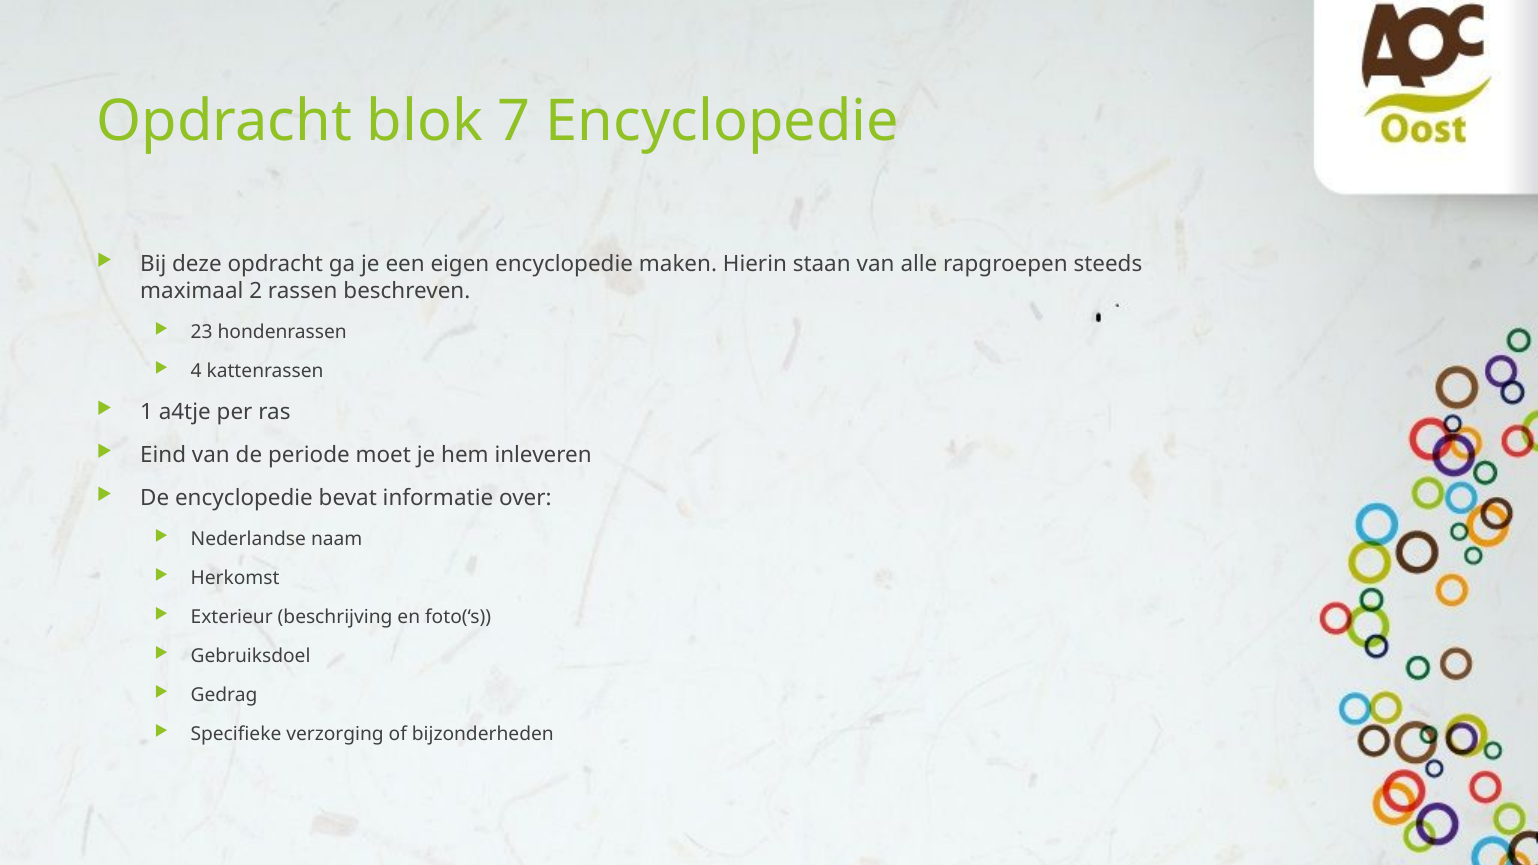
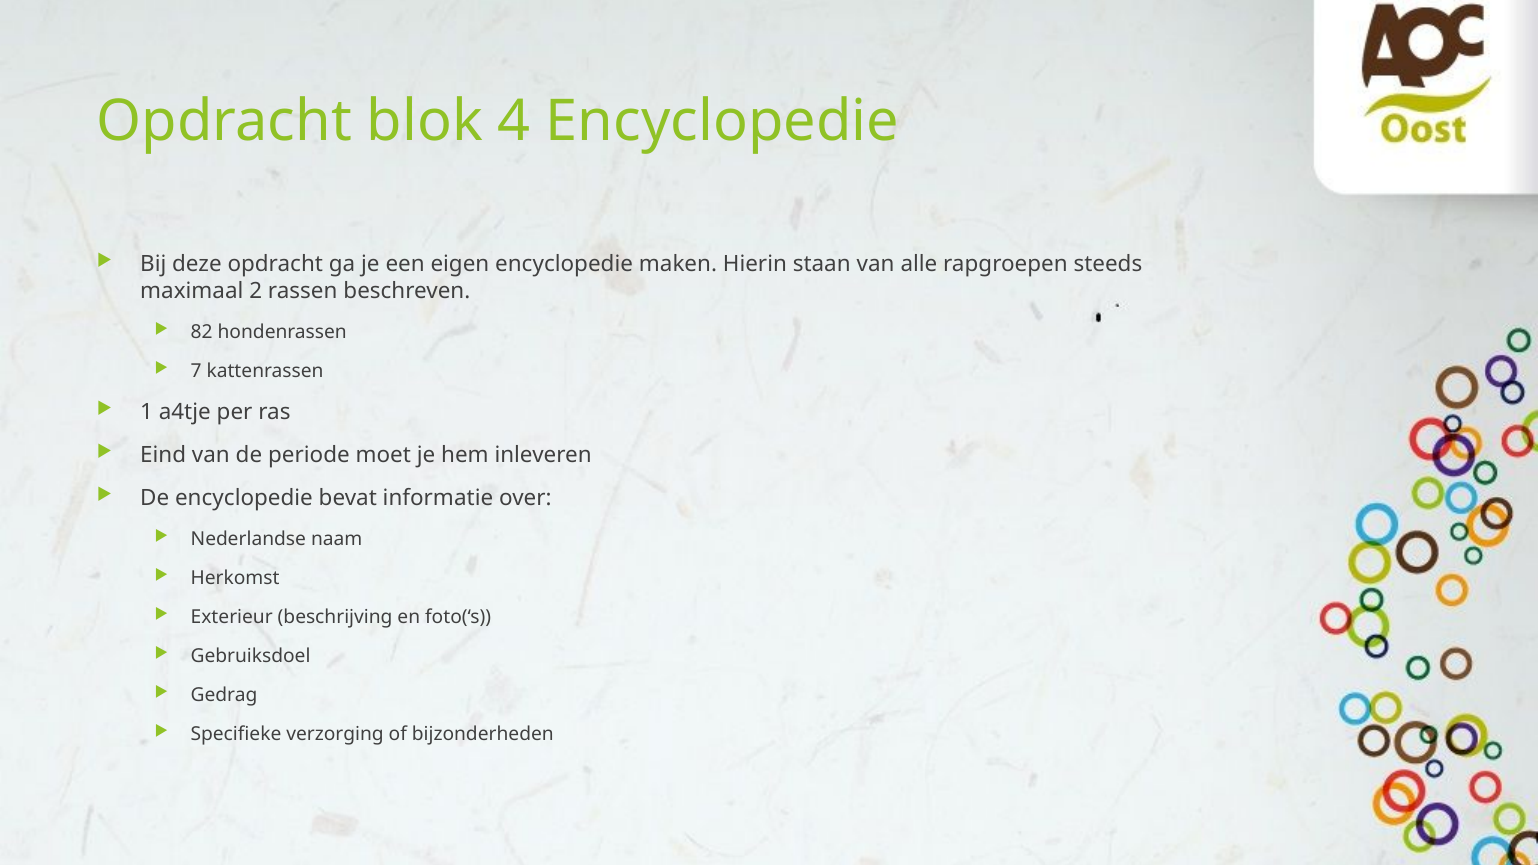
7: 7 -> 4 (514, 121)
23: 23 -> 82 (202, 332)
4: 4 -> 7 (196, 371)
